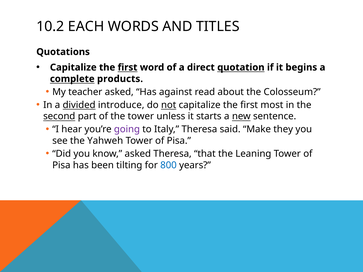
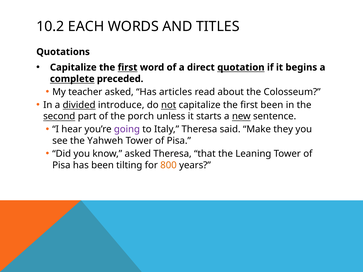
products: products -> preceded (120, 79)
against: against -> articles (176, 92)
first most: most -> been (272, 105)
the tower: tower -> porch (141, 116)
800 colour: blue -> orange (169, 165)
